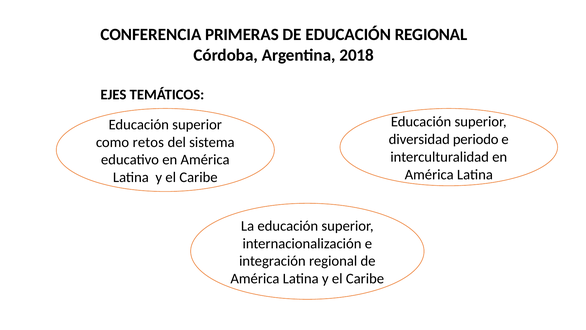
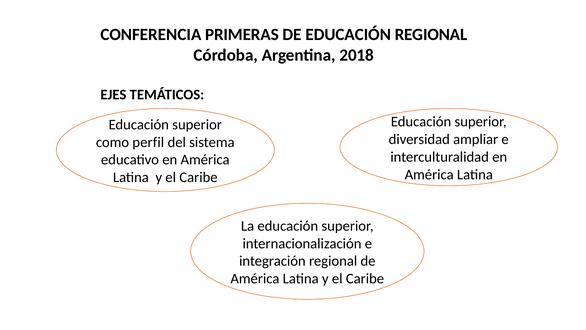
periodo: periodo -> ampliar (476, 139)
retos: retos -> perfil (148, 142)
